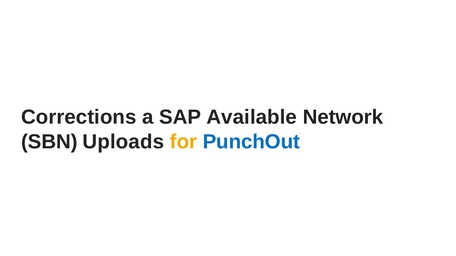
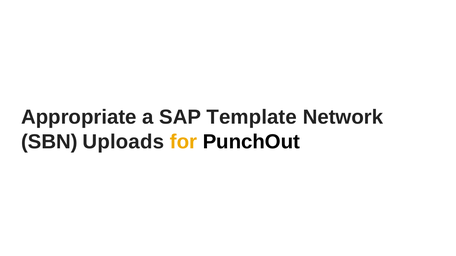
Corrections: Corrections -> Appropriate (79, 117)
Available: Available -> Template (252, 117)
PunchOut colour: blue -> black (251, 142)
